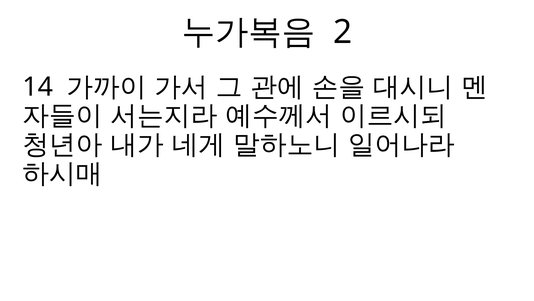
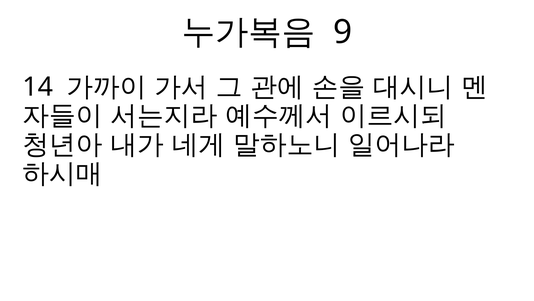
2: 2 -> 9 (343, 32)
